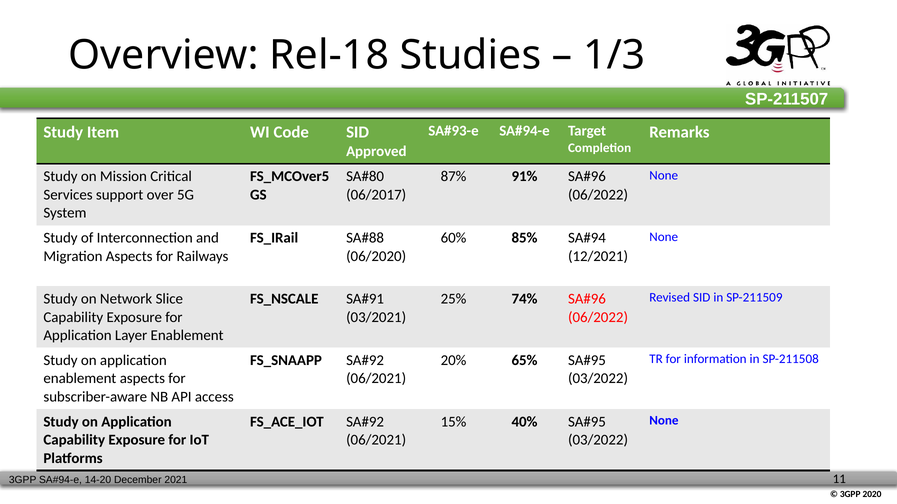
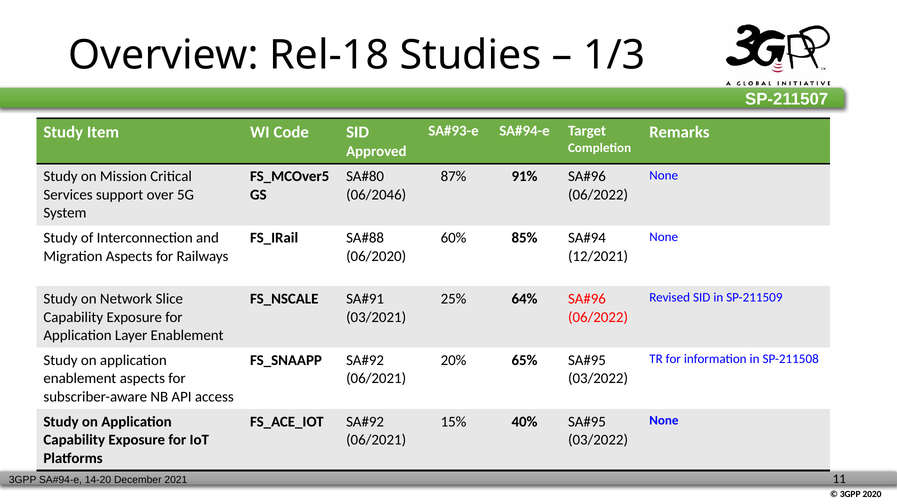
06/2017: 06/2017 -> 06/2046 (376, 195)
74%: 74% -> 64% (525, 299)
